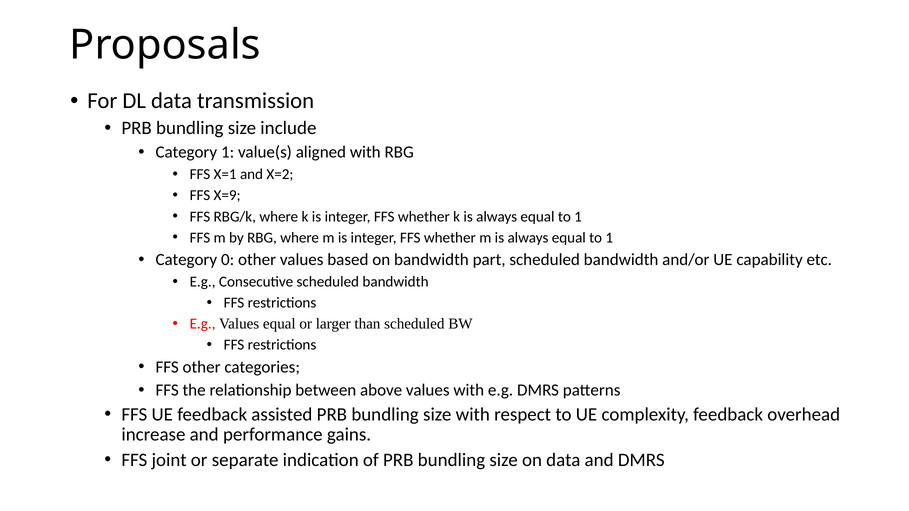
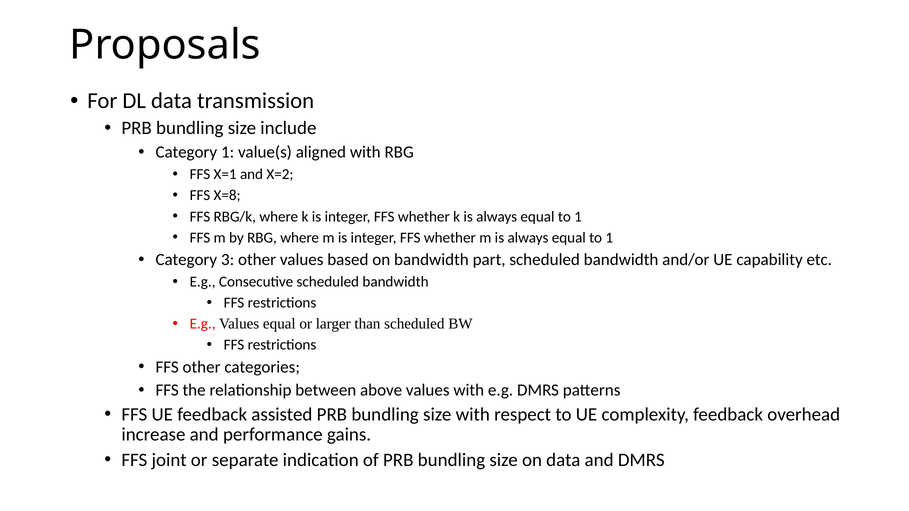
X=9: X=9 -> X=8 (227, 196)
0: 0 -> 3 (228, 260)
